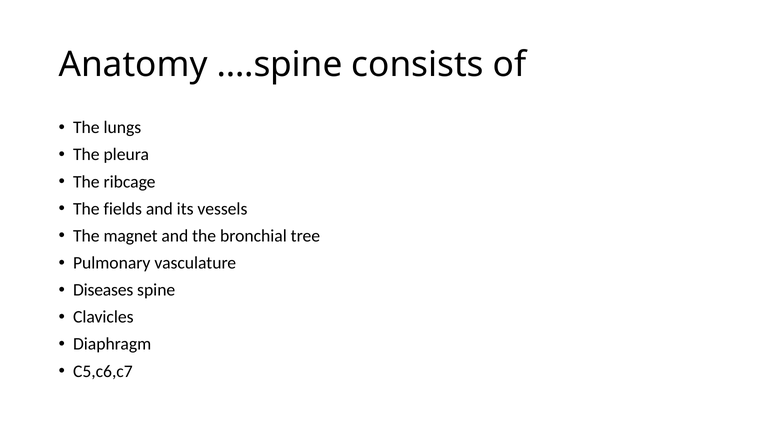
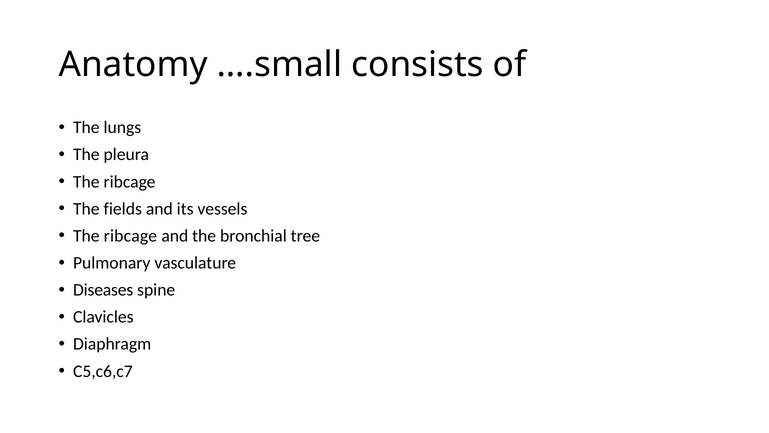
….spine: ….spine -> ….small (279, 65)
magnet: magnet -> ribcage (130, 236)
